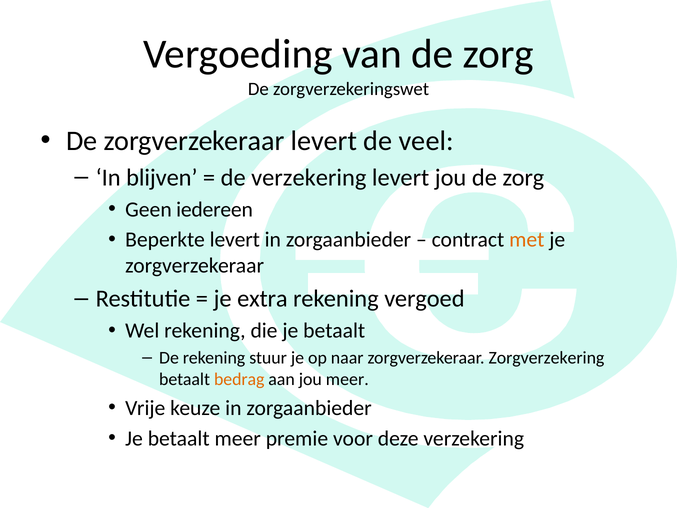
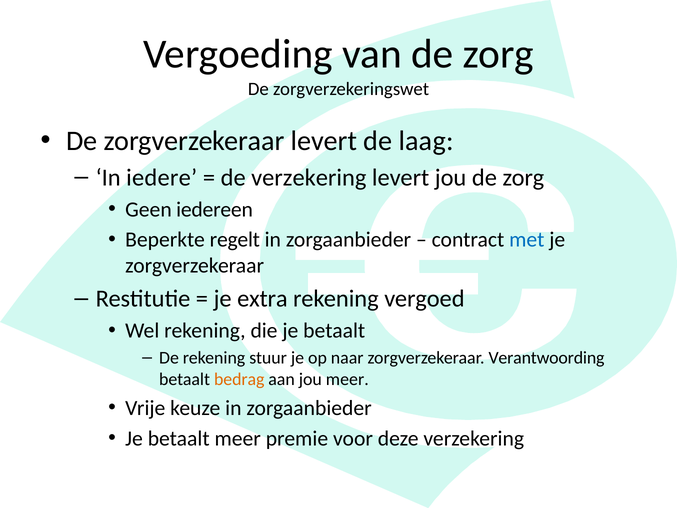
veel: veel -> laag (426, 141)
blijven: blijven -> iedere (162, 177)
Beperkte levert: levert -> regelt (235, 240)
met colour: orange -> blue (527, 240)
Zorgverzekering: Zorgverzekering -> Verantwoording (547, 358)
